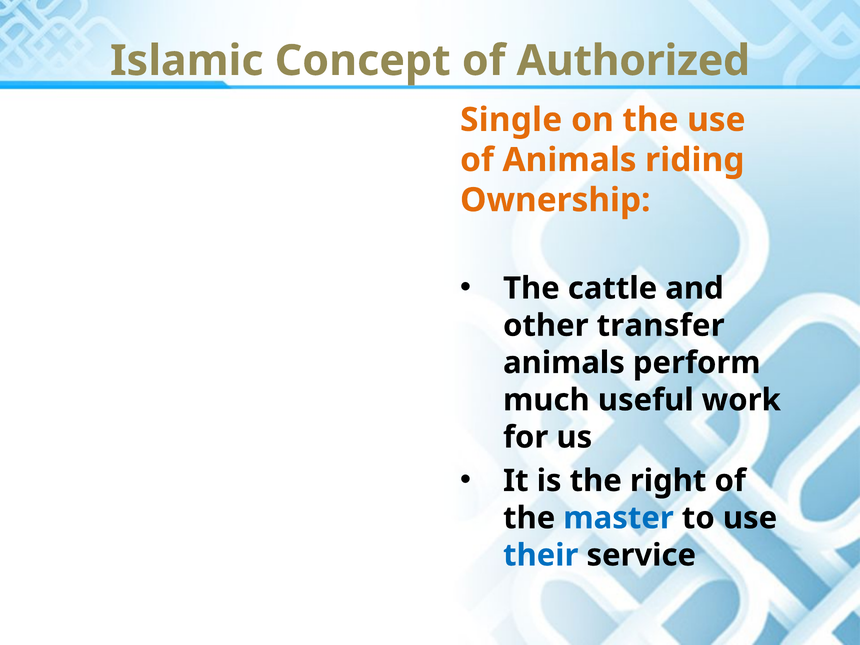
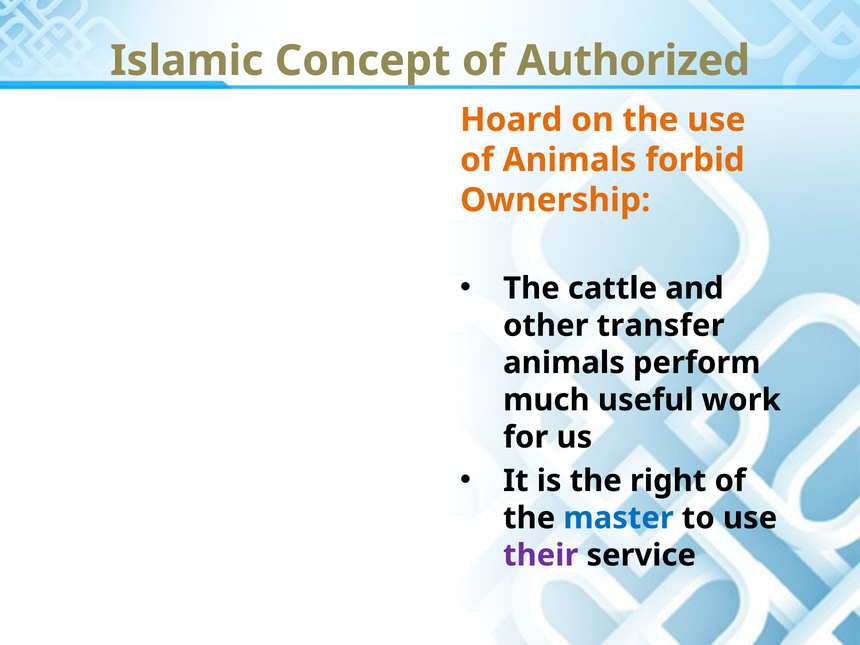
Single: Single -> Hoard (511, 120)
riding: riding -> forbid (695, 160)
their colour: blue -> purple (541, 555)
